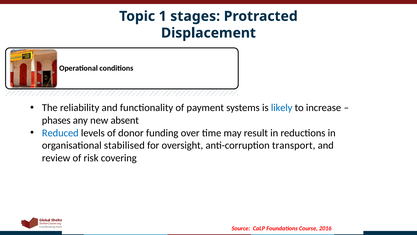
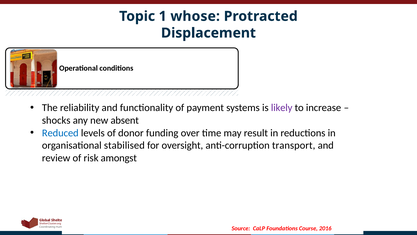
stages: stages -> whose (195, 16)
likely colour: blue -> purple (282, 108)
phases: phases -> shocks (56, 120)
covering: covering -> amongst (119, 158)
